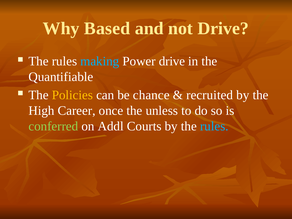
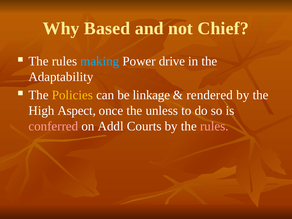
not Drive: Drive -> Chief (223, 28)
Quantifiable: Quantifiable -> Adaptability (61, 77)
chance: chance -> linkage (151, 95)
recruited: recruited -> rendered (210, 95)
Career: Career -> Aspect (77, 111)
conferred colour: light green -> pink (53, 126)
rules colour: light blue -> pink (214, 126)
